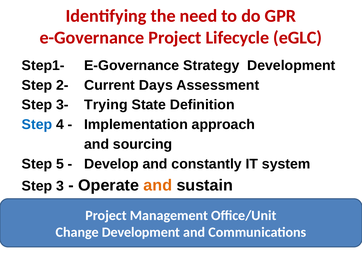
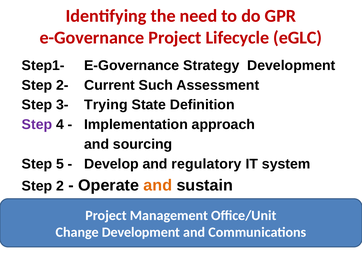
Days: Days -> Such (156, 85)
Step colour: blue -> purple (37, 125)
constantly: constantly -> regulatory (207, 164)
3: 3 -> 2 (60, 186)
